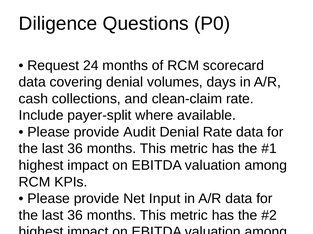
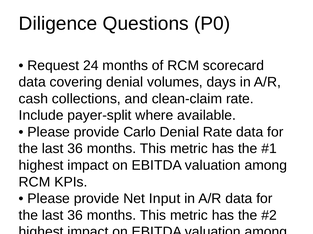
Audit: Audit -> Carlo (140, 132)
